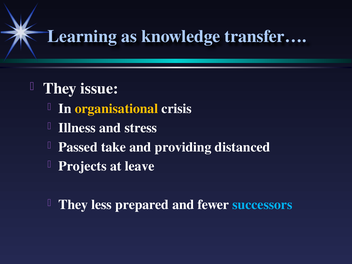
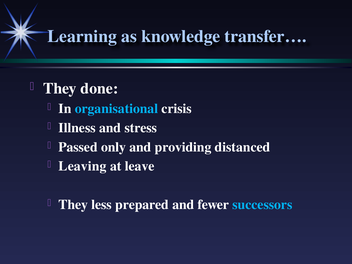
issue: issue -> done (99, 88)
organisational colour: yellow -> light blue (116, 109)
take: take -> only (113, 147)
Projects: Projects -> Leaving (82, 166)
